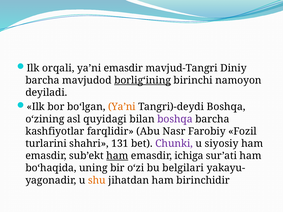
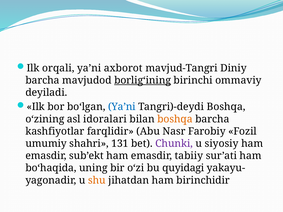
ya’ni emasdir: emasdir -> axborot (123, 68)
namoyon: namoyon -> ommaviy (238, 80)
Ya’ni colour: orange -> blue (122, 107)
quyidagi: quyidagi -> idoralari (105, 119)
boshqa colour: purple -> orange (175, 119)
turlarini: turlarini -> umumiy (46, 144)
ham underline: present -> none (117, 156)
ichiga: ichiga -> tabiiy (189, 156)
belgilari: belgilari -> quyidagi (183, 168)
